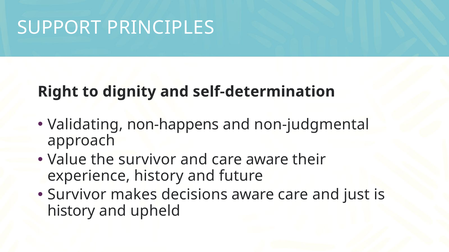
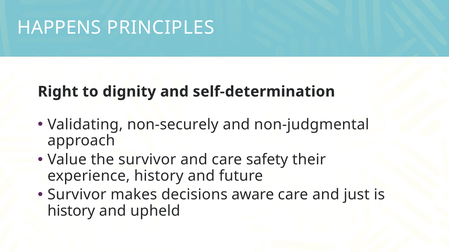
SUPPORT: SUPPORT -> HAPPENS (59, 28)
non-happens: non-happens -> non-securely (173, 125)
care aware: aware -> safety (267, 160)
